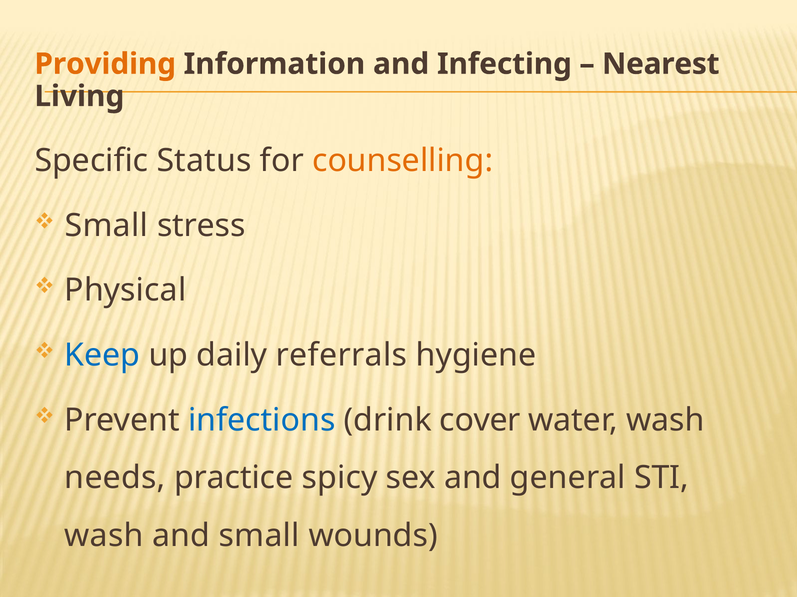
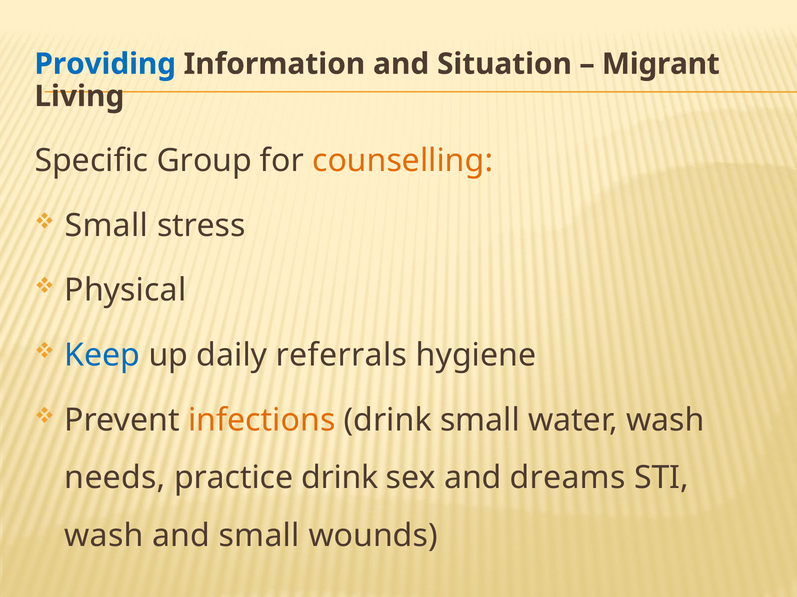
Providing colour: orange -> blue (105, 64)
Infecting: Infecting -> Situation (504, 64)
Nearest: Nearest -> Migrant (661, 64)
Status: Status -> Group (204, 161)
infections colour: blue -> orange (262, 421)
drink cover: cover -> small (480, 421)
practice spicy: spicy -> drink (340, 478)
general: general -> dreams (568, 478)
